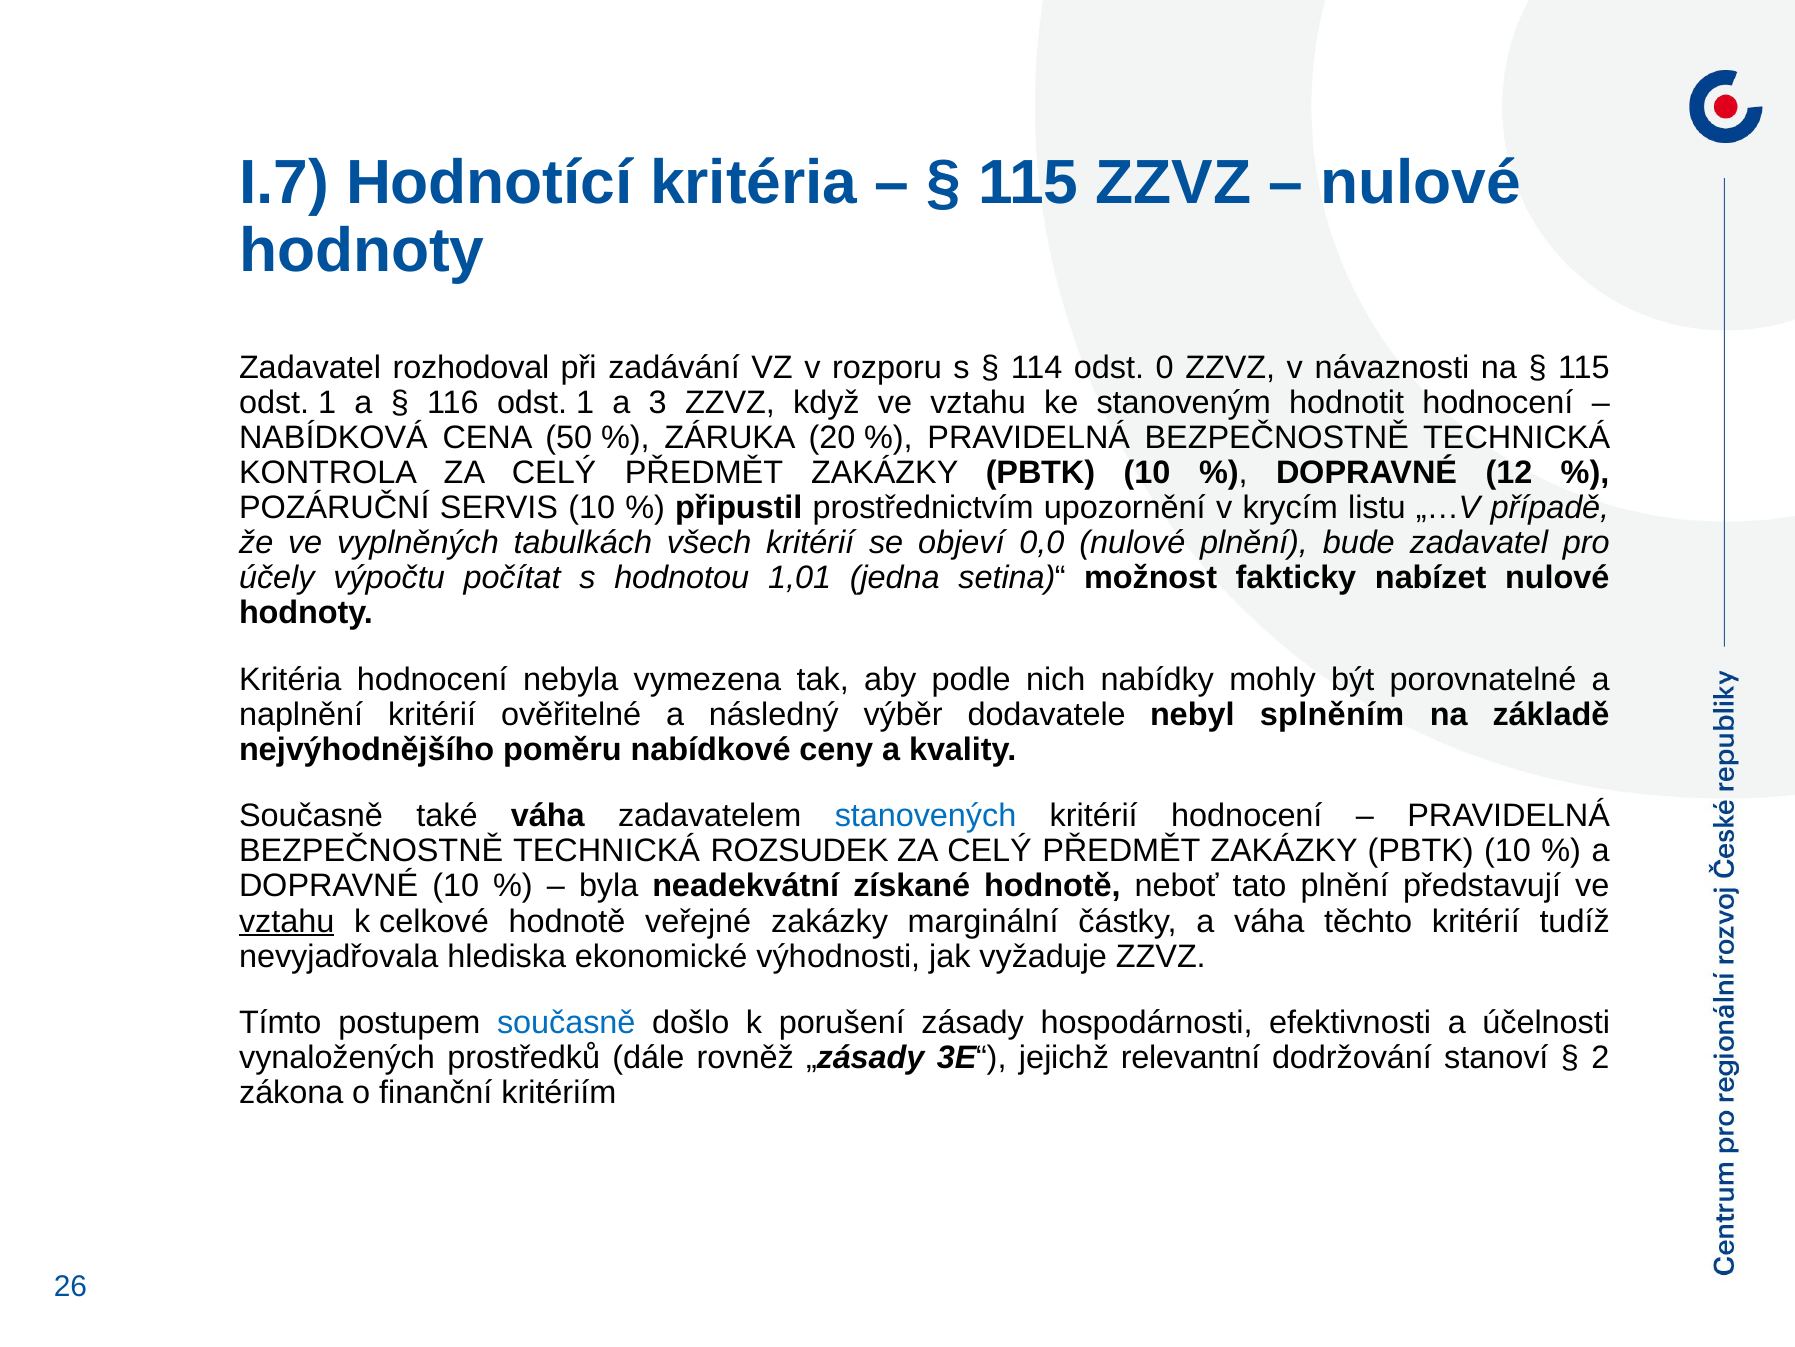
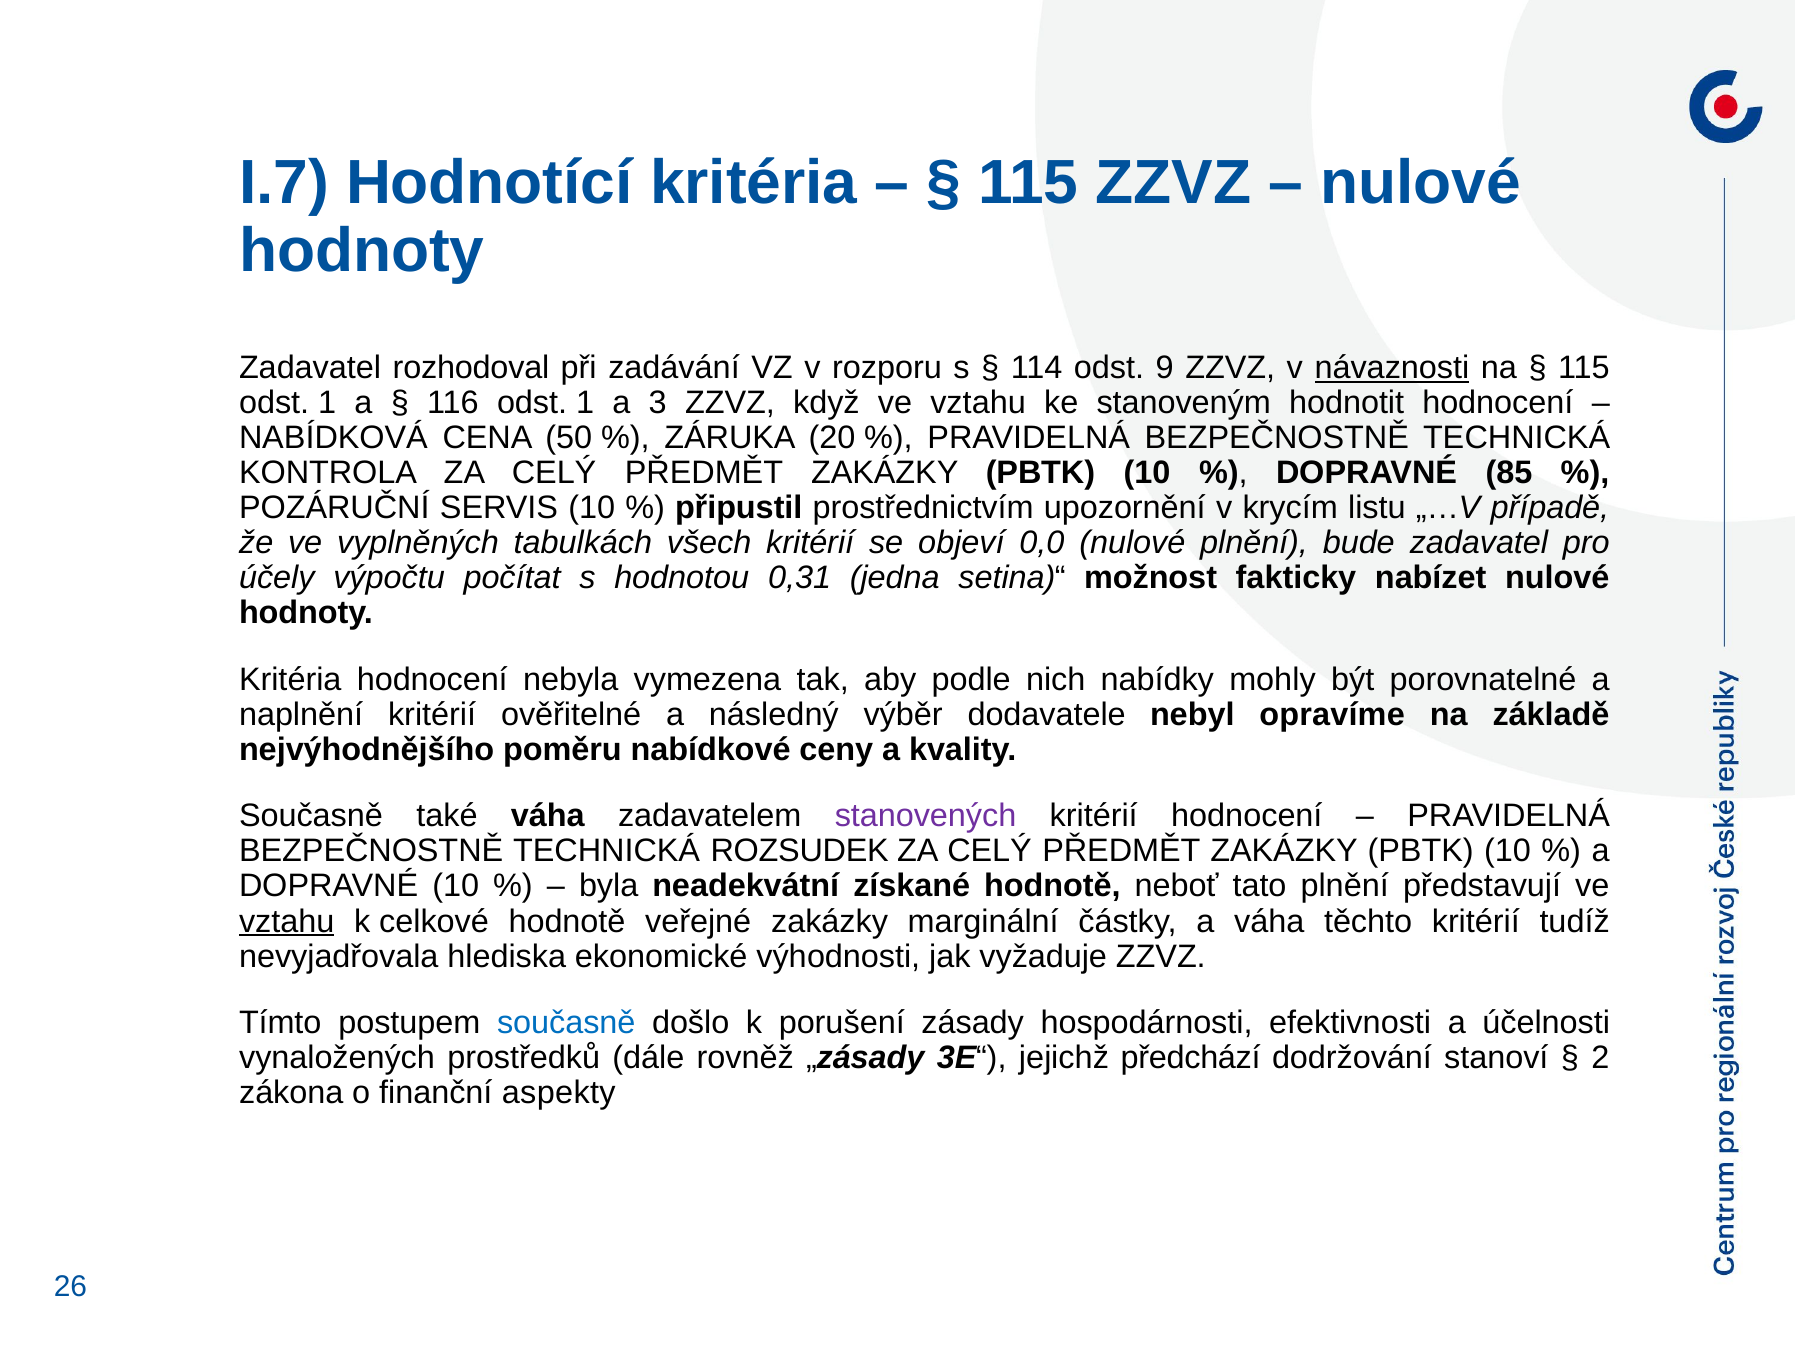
0: 0 -> 9 (1165, 367)
návaznosti underline: none -> present (1392, 367)
12: 12 -> 85 (1509, 473)
1,01: 1,01 -> 0,31 (800, 578)
splněním: splněním -> opravíme (1332, 714)
stanovených colour: blue -> purple (926, 816)
relevantní: relevantní -> předchází (1191, 1057)
kritériím: kritériím -> aspekty (559, 1092)
